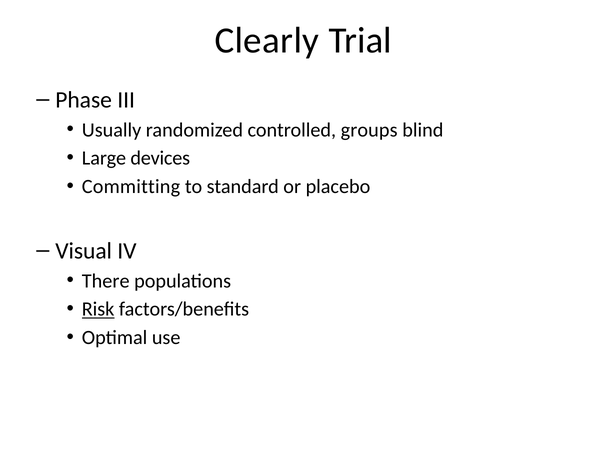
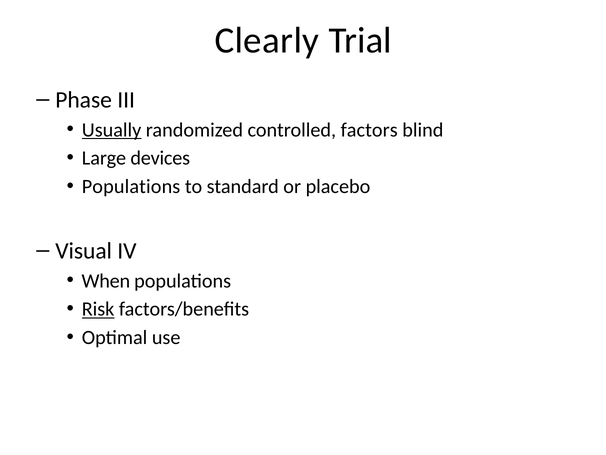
Usually underline: none -> present (112, 130)
groups: groups -> factors (369, 130)
Committing: Committing -> Populations (131, 186)
There: There -> When (106, 281)
